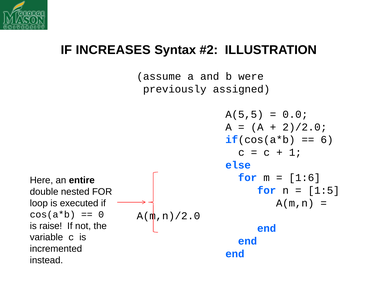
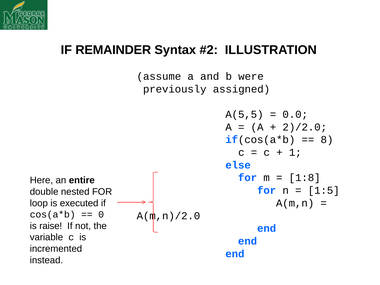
INCREASES: INCREASES -> REMAINDER (113, 50)
6: 6 -> 8 (327, 140)
1:6: 1:6 -> 1:8 (305, 178)
